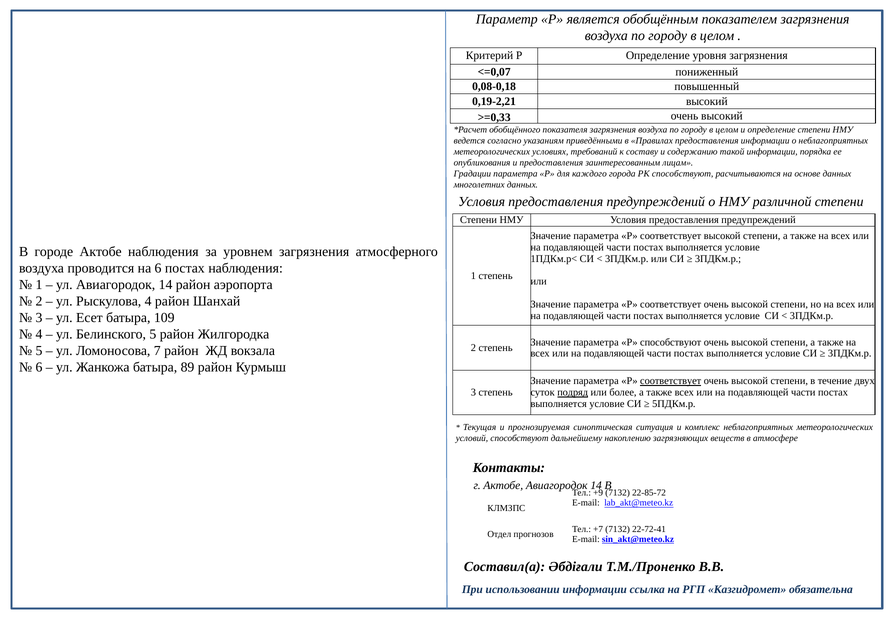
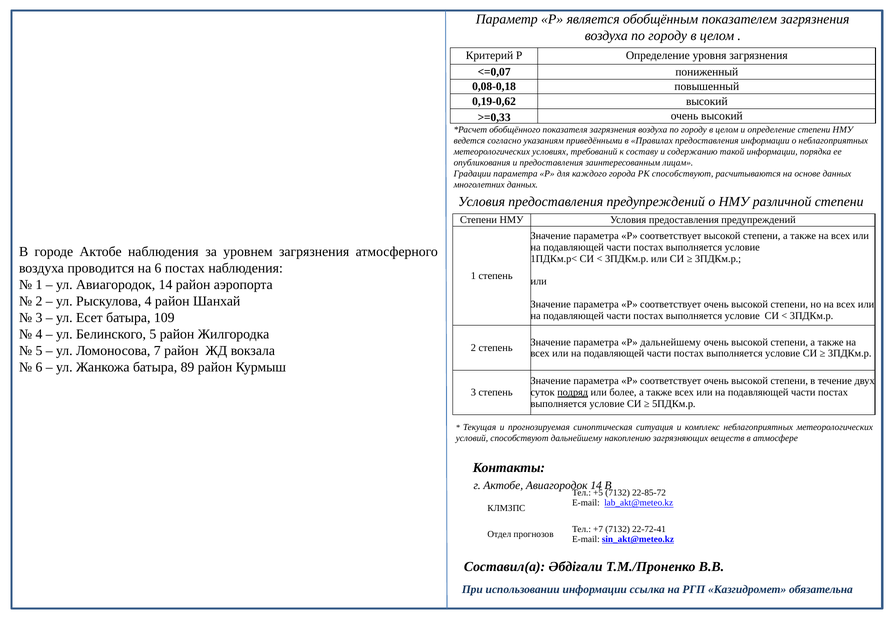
0,19-2,21: 0,19-2,21 -> 0,19-0,62 (494, 101)
Р способствуют: способствуют -> дальнейшему (671, 342)
соответствует underline: present -> none (671, 381)
+9: +9 -> +5 (598, 493)
